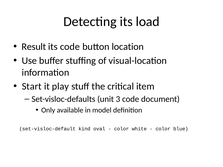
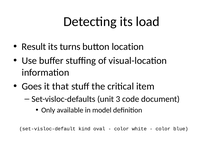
its code: code -> turns (70, 47)
Start: Start -> Goes (32, 86)
play: play -> that (60, 86)
